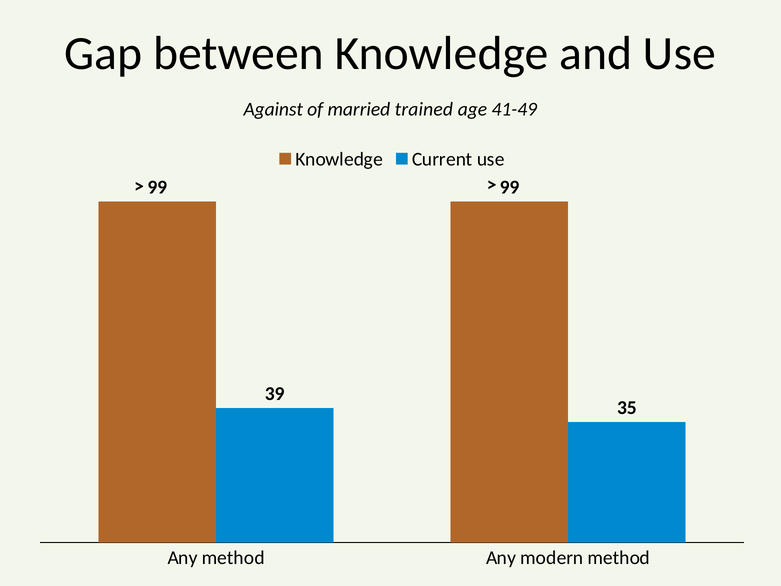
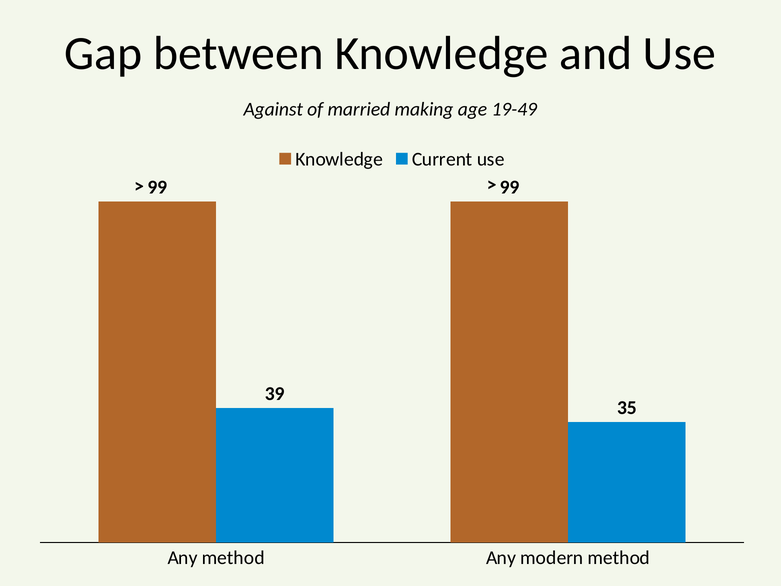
trained: trained -> making (424, 109)
41-49: 41-49 -> 19-49 (514, 109)
